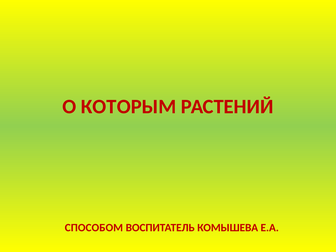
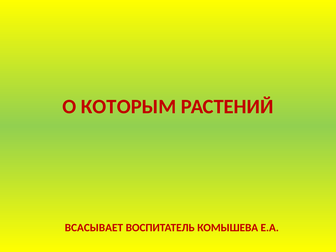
СПОСОБОМ: СПОСОБОМ -> ВСАСЫВАЕТ (94, 228)
